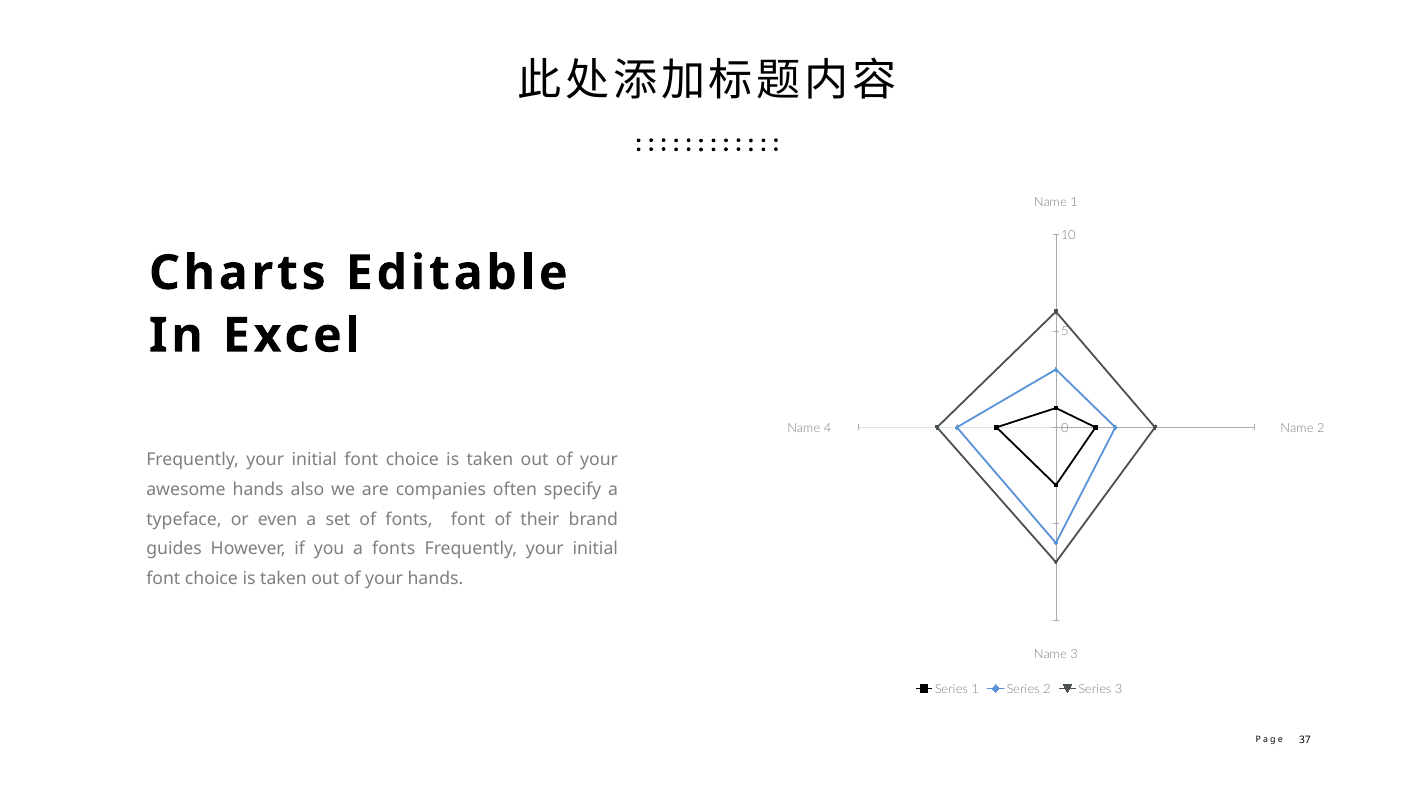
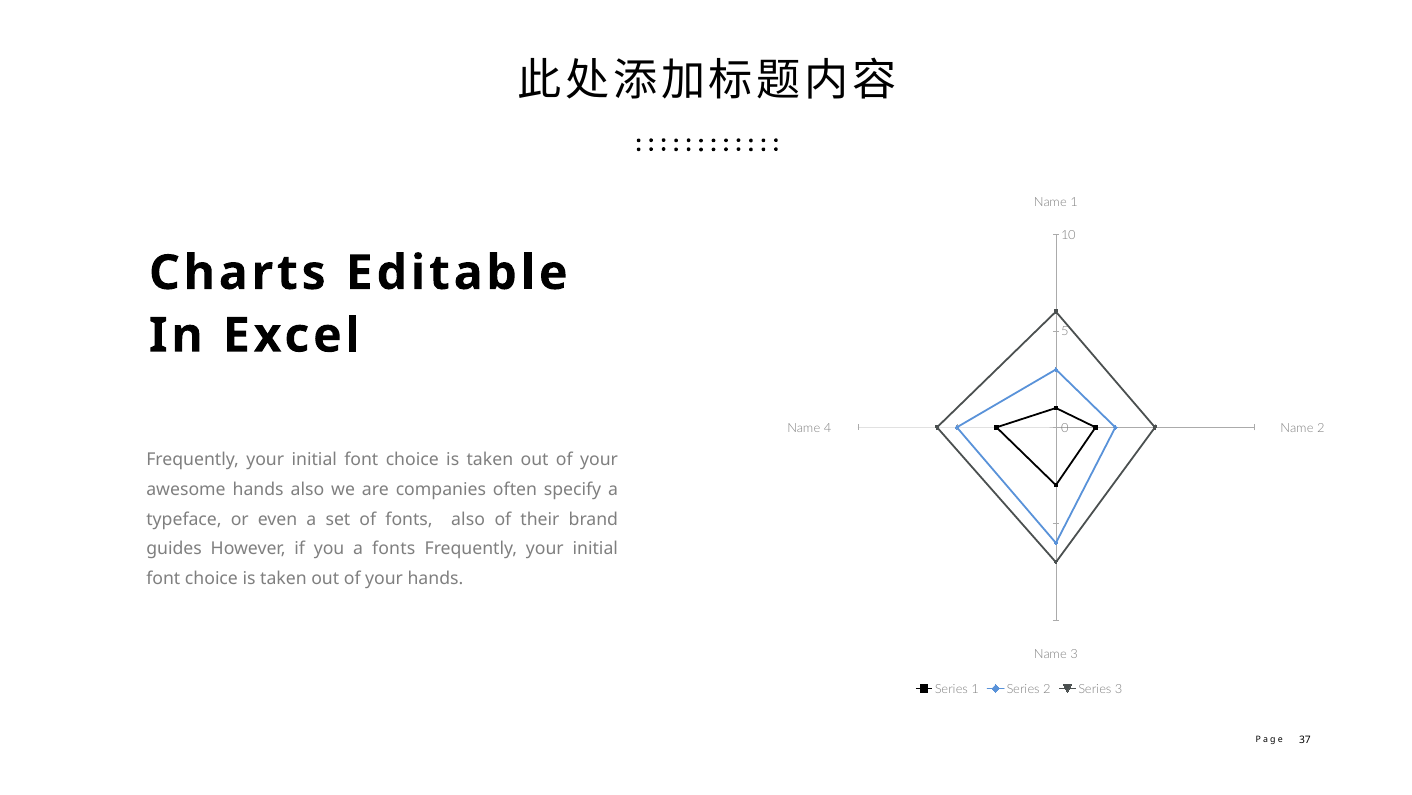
fonts font: font -> also (468, 519)
